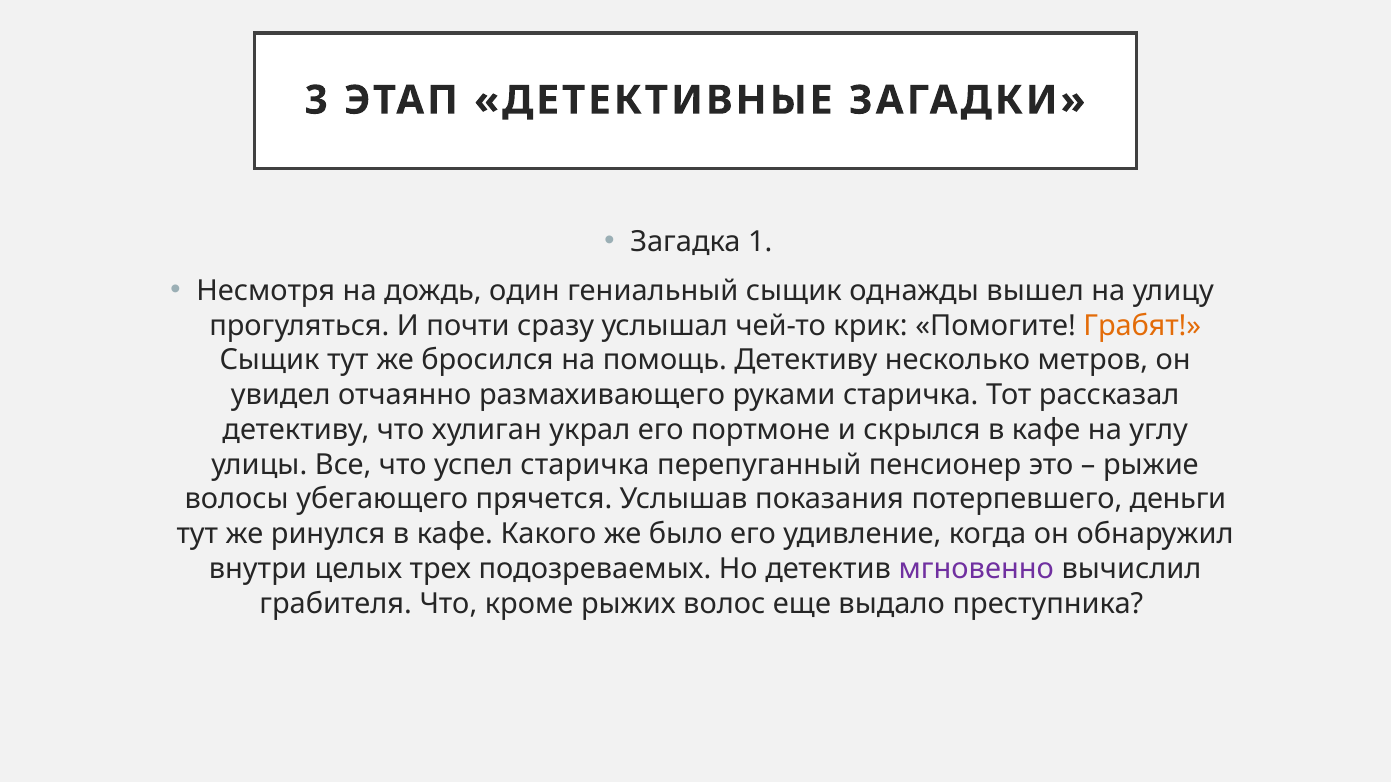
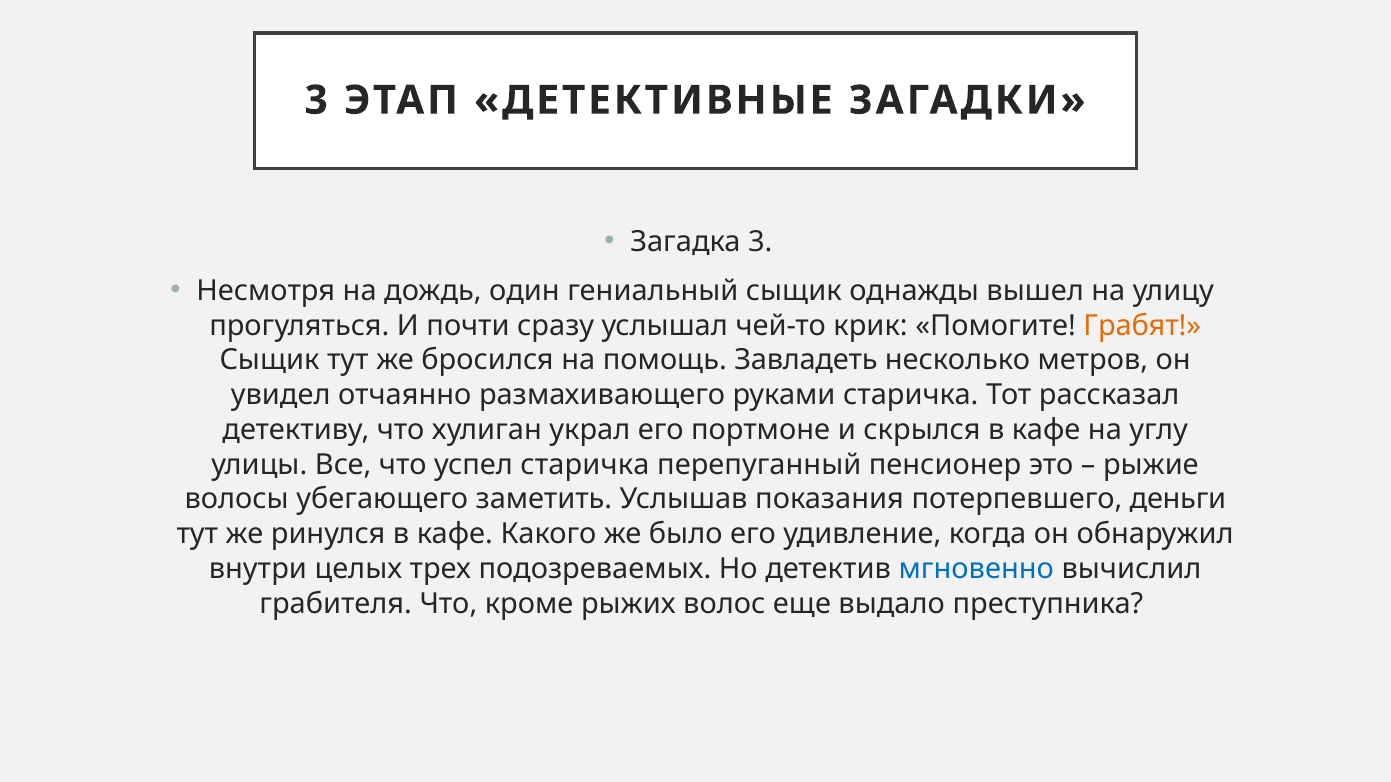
Загадка 1: 1 -> 3 (760, 242)
помощь Детективу: Детективу -> Завладеть (806, 360)
прячется: прячется -> заметить (544, 500)
мгновенно colour: purple -> blue (976, 569)
